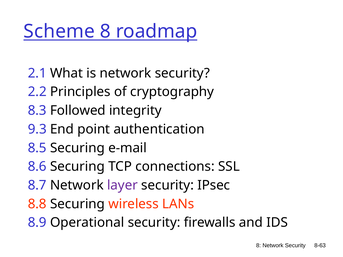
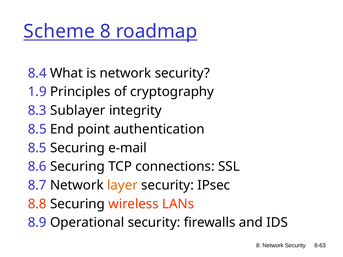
2.1: 2.1 -> 8.4 (37, 73)
2.2: 2.2 -> 1.9 (37, 92)
Followed: Followed -> Sublayer (78, 111)
9.3: 9.3 -> 8.5 (37, 129)
layer colour: purple -> orange (122, 185)
